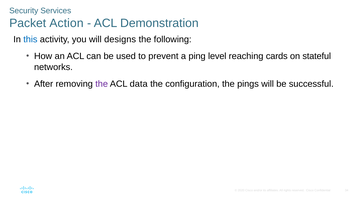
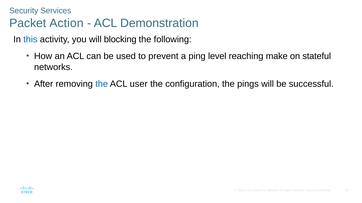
designs: designs -> blocking (120, 39)
cards: cards -> make (277, 56)
the colour: purple -> blue (102, 84)
data: data -> user (139, 84)
